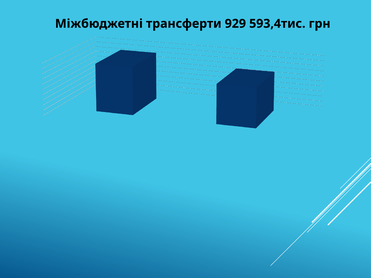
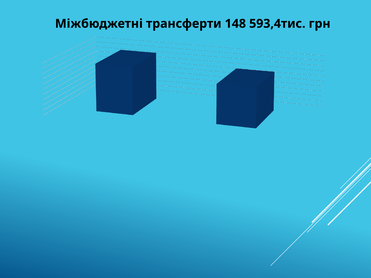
929: 929 -> 148 (235, 24)
